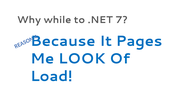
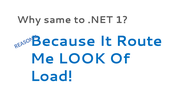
while: while -> same (57, 20)
7: 7 -> 1 (122, 20)
Pages: Pages -> Route (139, 41)
